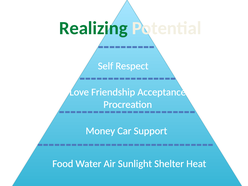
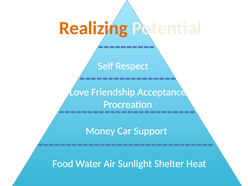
Realizing colour: green -> orange (93, 28)
